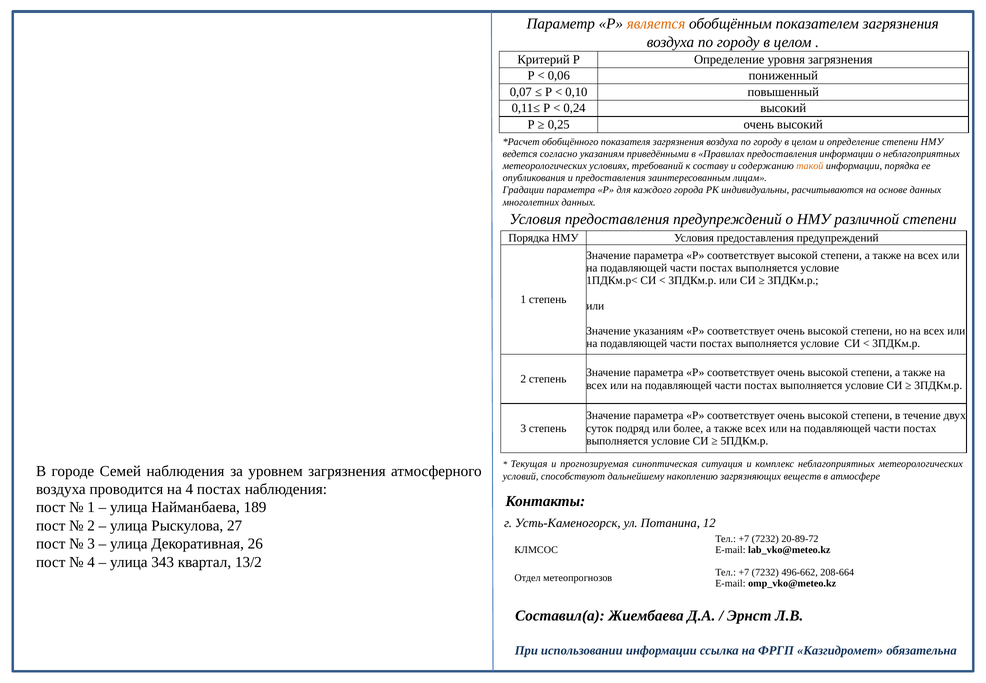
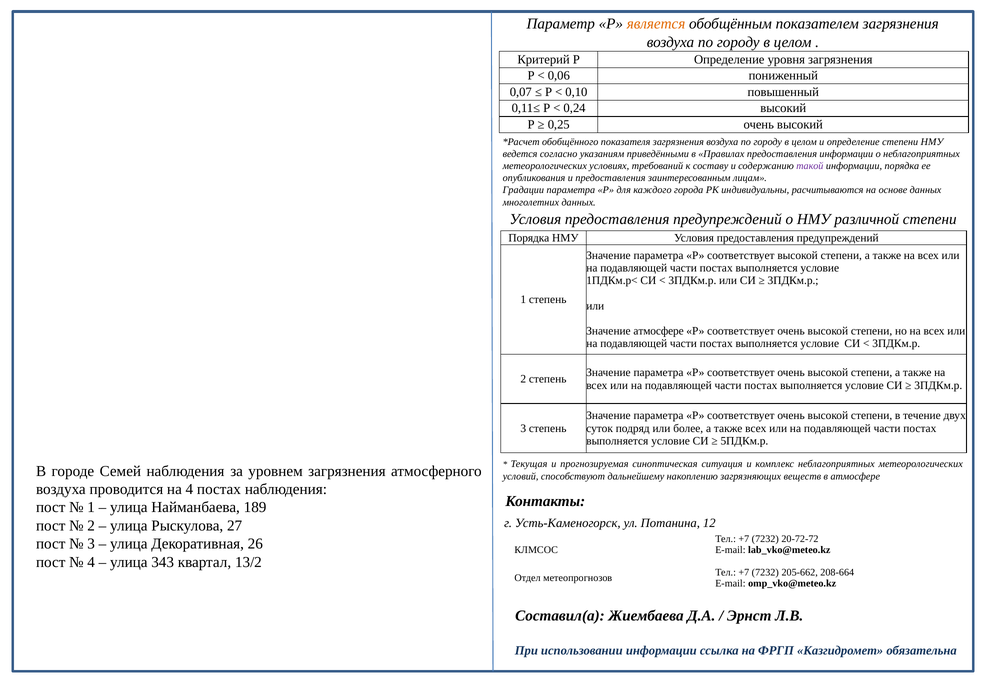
такой colour: orange -> purple (810, 166)
Значение указаниям: указаниям -> атмосфере (659, 331)
20-89-72: 20-89-72 -> 20-72-72 (800, 539)
496-662: 496-662 -> 205-662 (800, 572)
